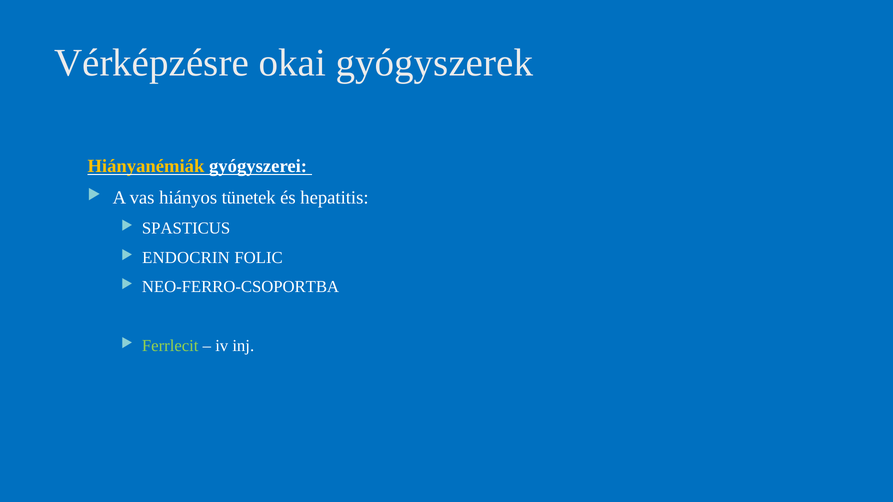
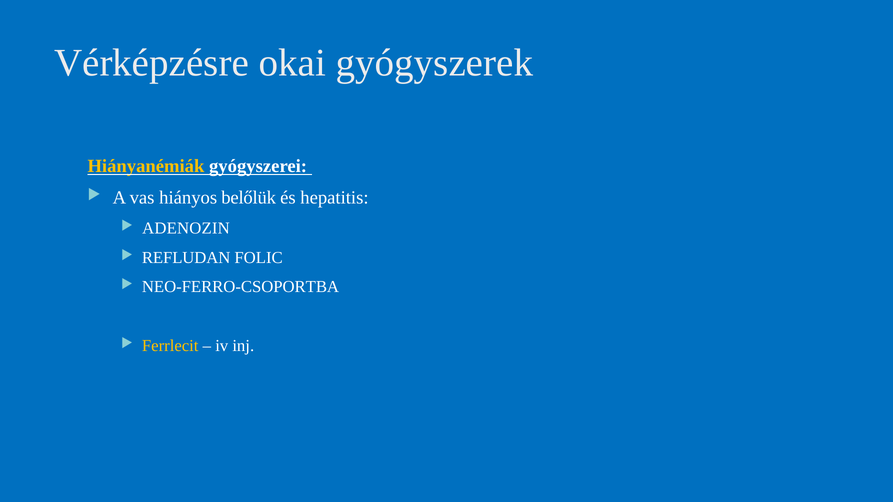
tünetek: tünetek -> belőlük (249, 198)
SPASTICUS: SPASTICUS -> ADENOZIN (186, 228)
ENDOCRIN: ENDOCRIN -> REFLUDAN (186, 258)
Ferrlecit colour: light green -> yellow (170, 346)
